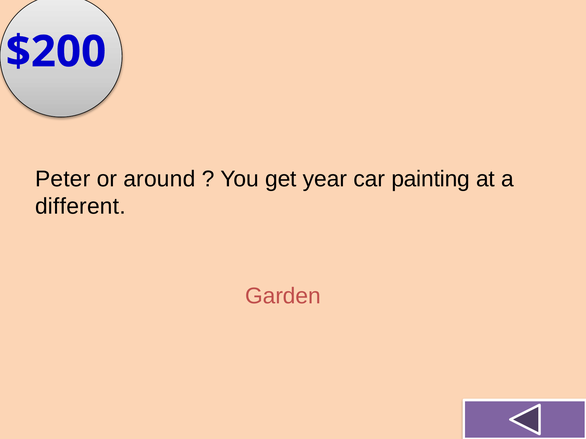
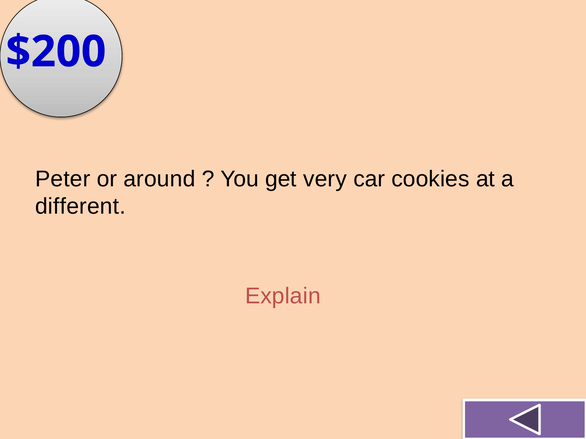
year: year -> very (325, 179)
painting: painting -> cookies (430, 179)
Garden: Garden -> Explain (283, 296)
